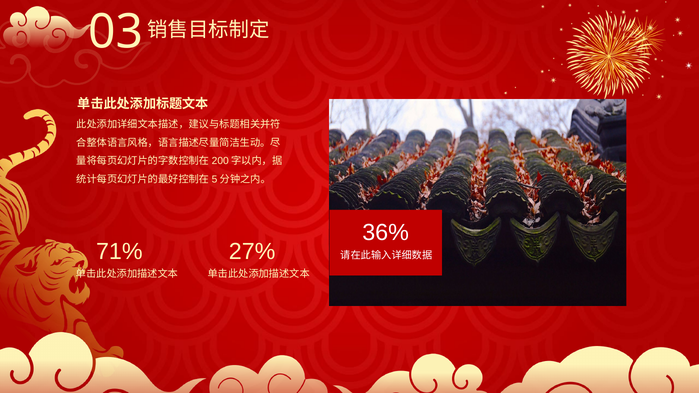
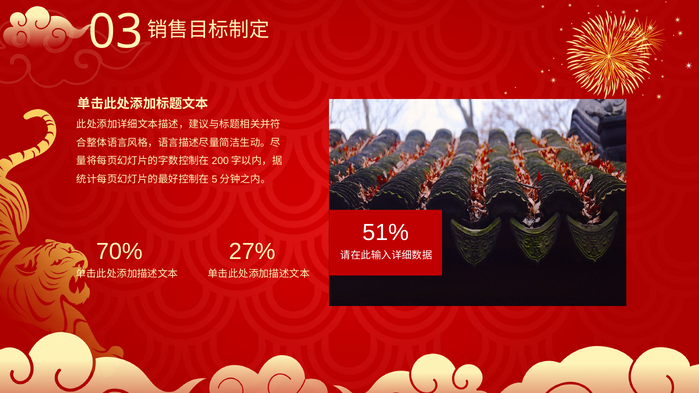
36%: 36% -> 51% (386, 233)
71%: 71% -> 70% (119, 251)
